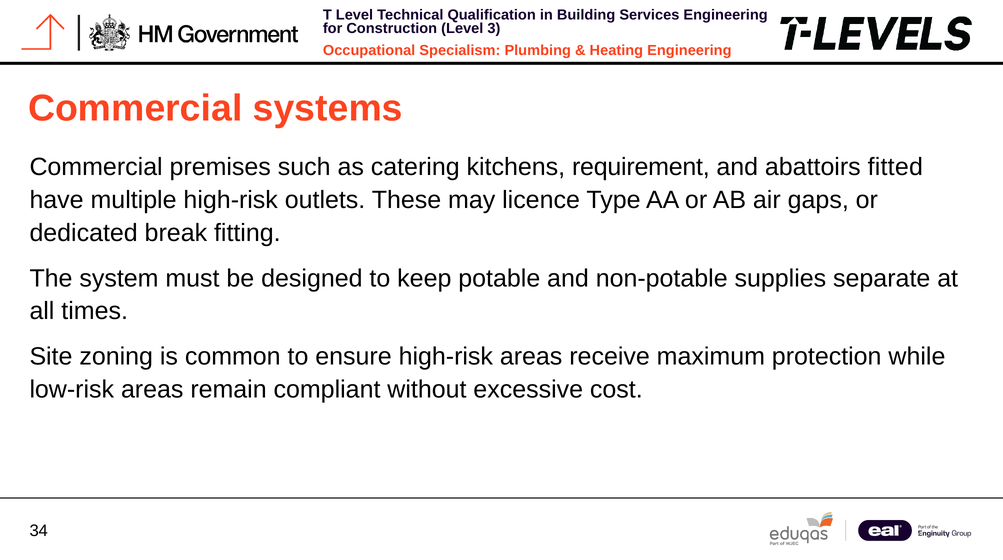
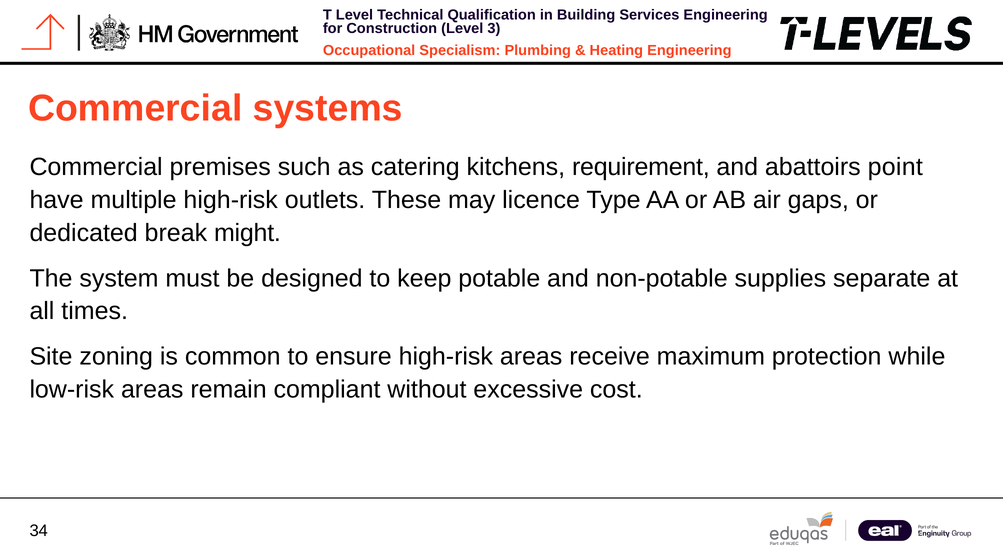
fitted: fitted -> point (895, 167)
fitting: fitting -> might (247, 233)
